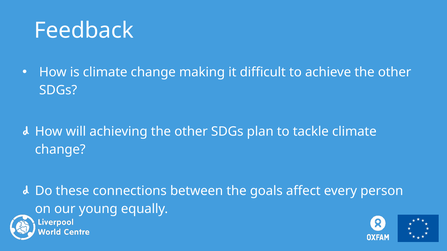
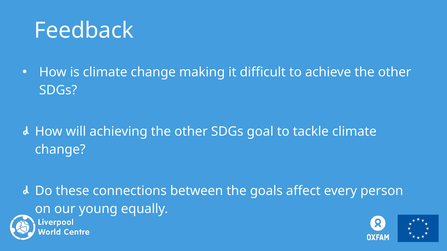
plan: plan -> goal (260, 132)
